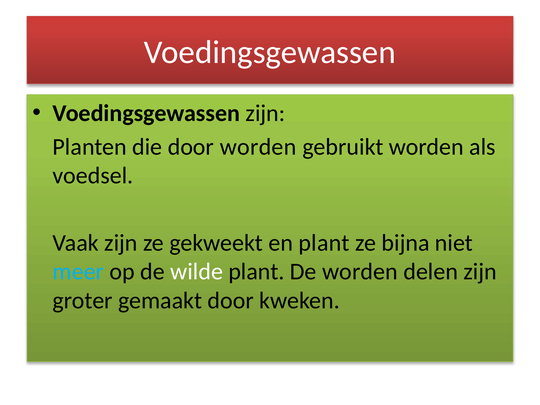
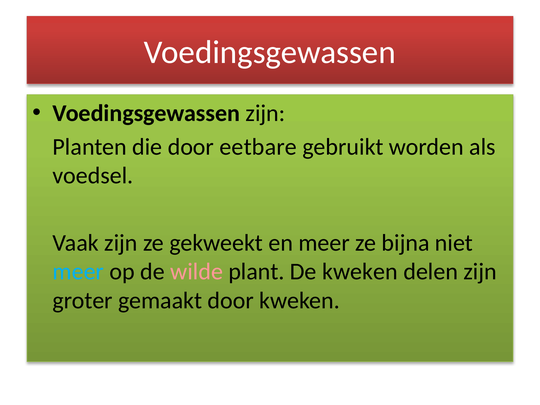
door worden: worden -> eetbare (258, 147)
en plant: plant -> meer (324, 243)
wilde colour: white -> pink (197, 272)
De worden: worden -> kweken (360, 272)
